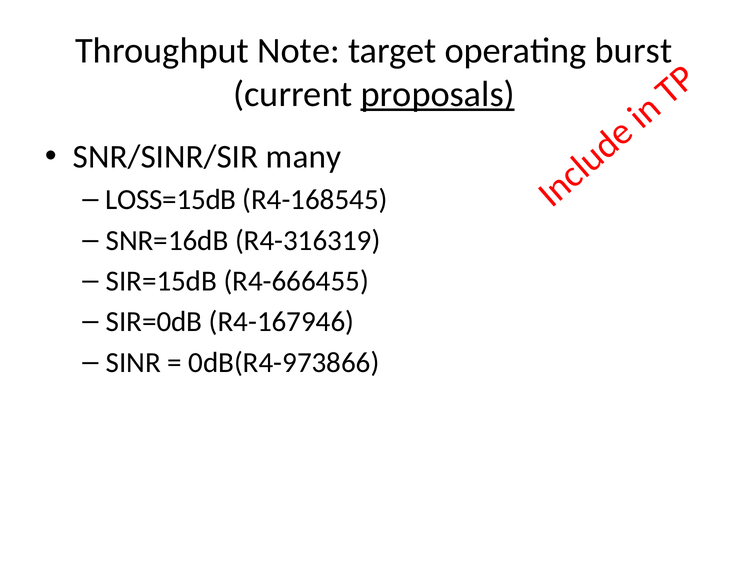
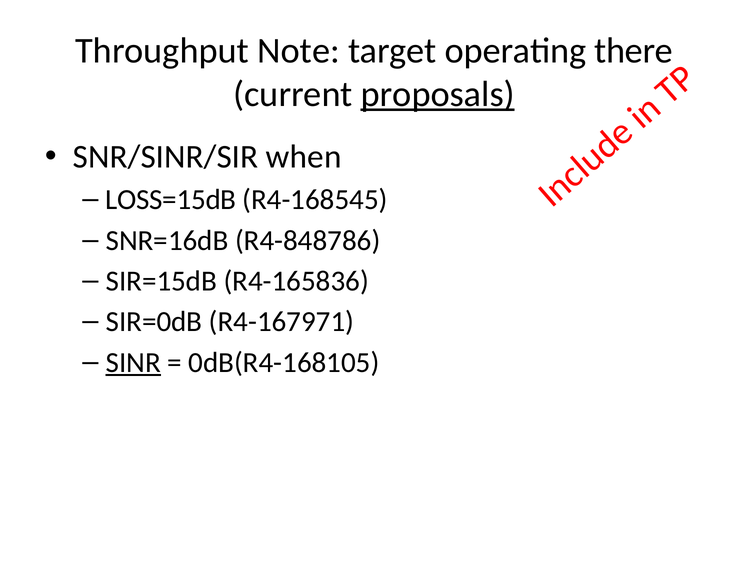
burst: burst -> there (634, 51)
many: many -> when (304, 157)
R4-316319: R4-316319 -> R4-848786 (308, 241)
R4-666455: R4-666455 -> R4-165836 (296, 281)
R4-167946: R4-167946 -> R4-167971 (281, 322)
SINR underline: none -> present (133, 363)
0dB(R4-973866: 0dB(R4-973866 -> 0dB(R4-168105 (284, 363)
